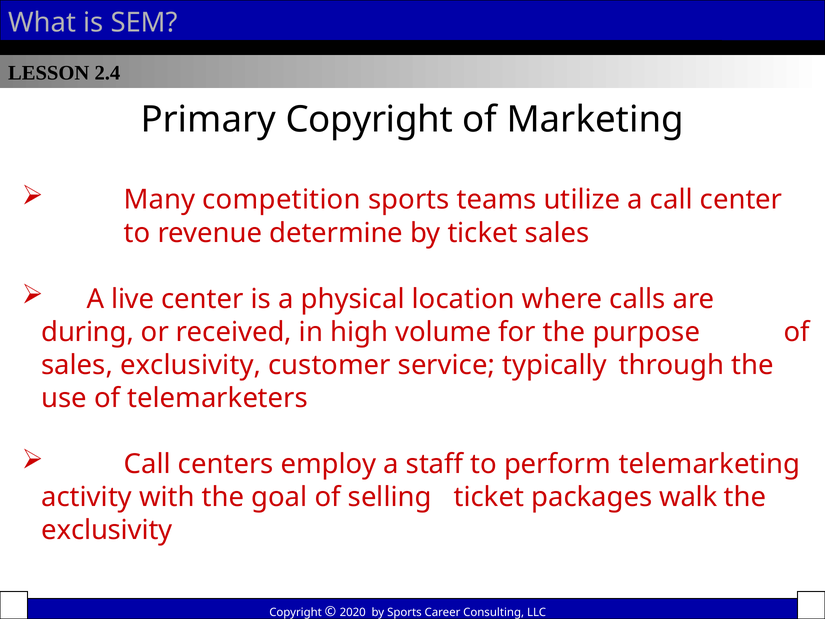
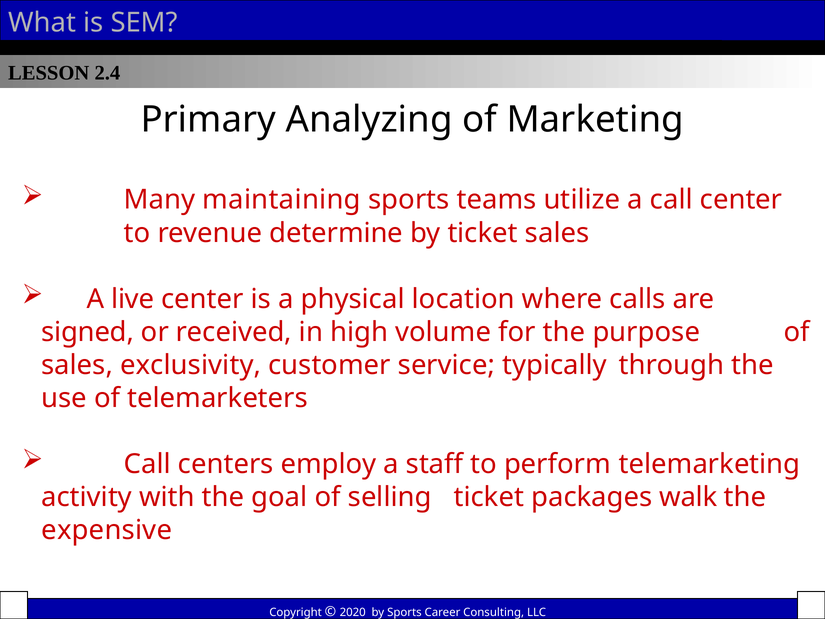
Primary Copyright: Copyright -> Analyzing (369, 119)
competition: competition -> maintaining (282, 200)
during: during -> signed (88, 332)
exclusivity: exclusivity -> expensive (107, 530)
